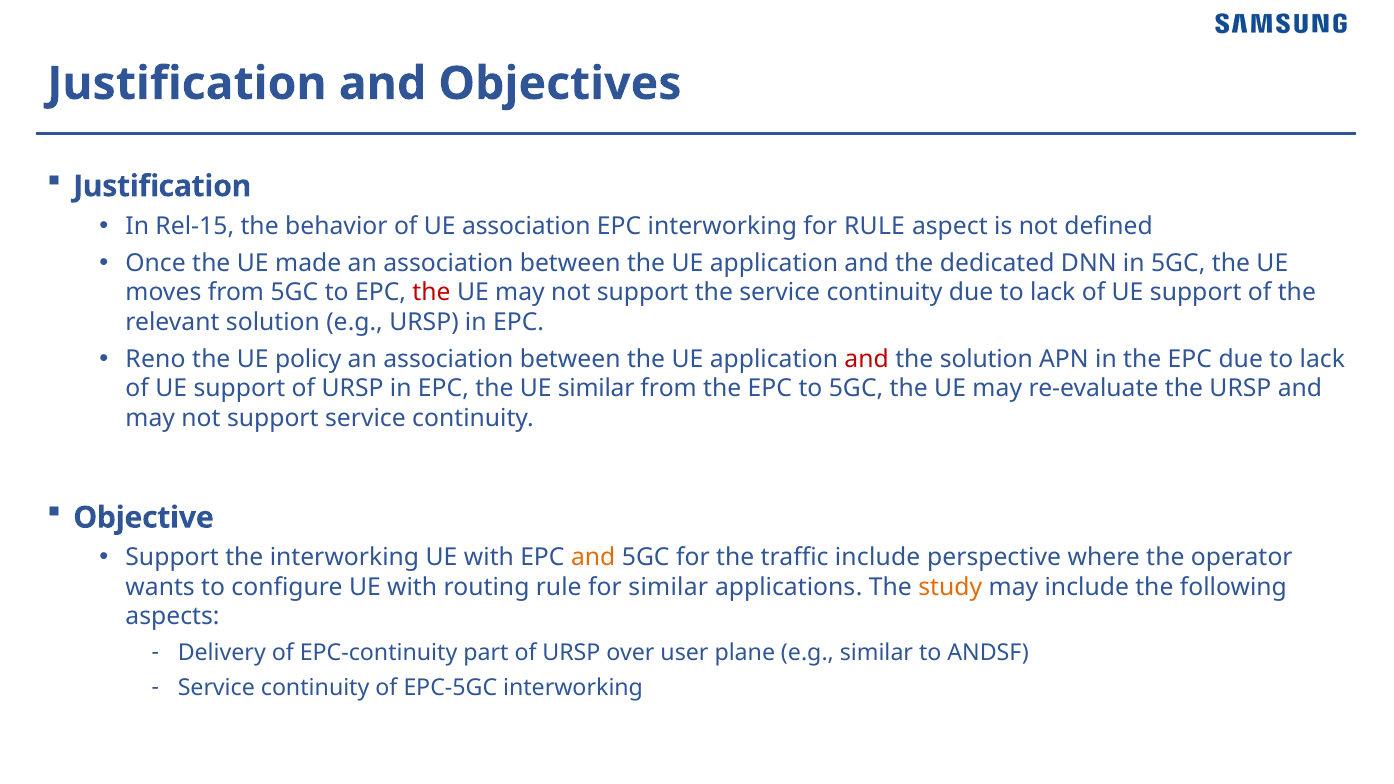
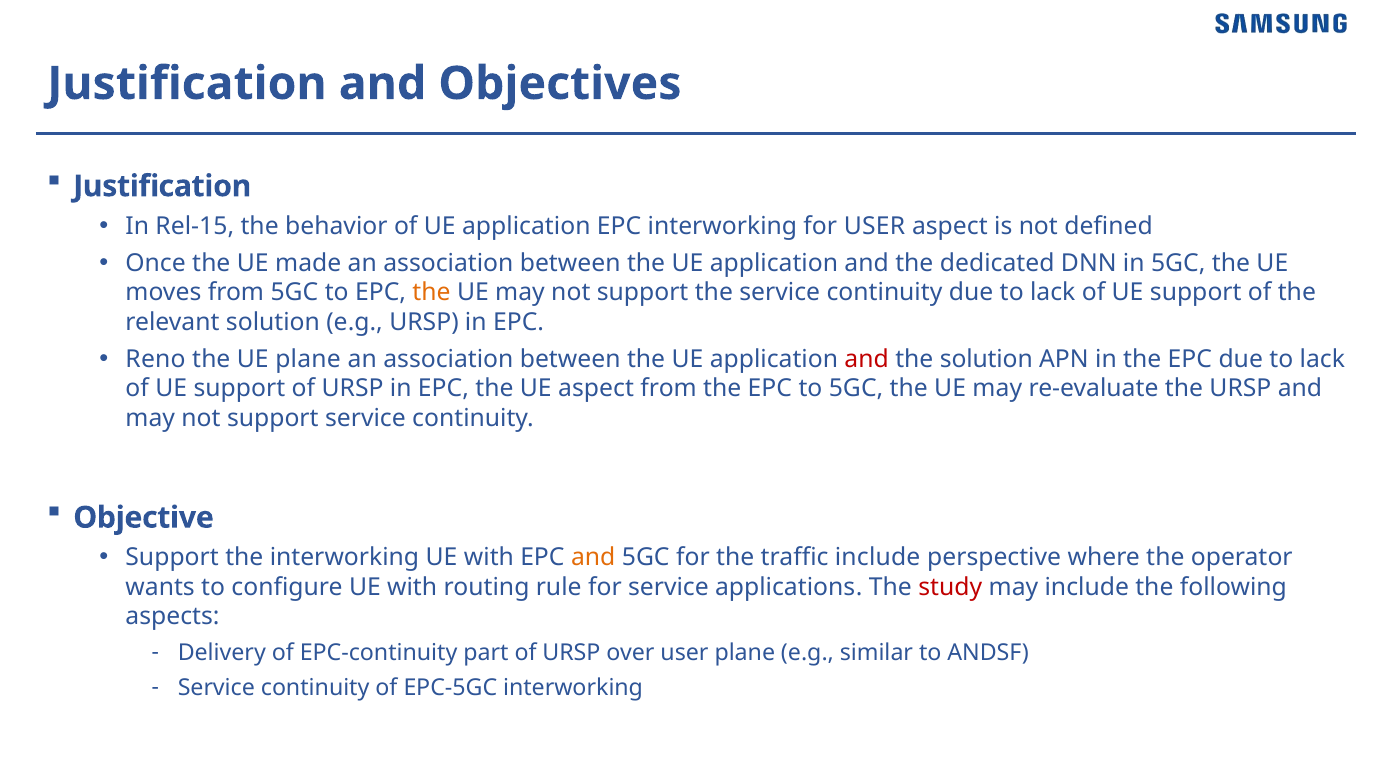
of UE association: association -> application (526, 226)
for RULE: RULE -> USER (875, 226)
the colour: red -> orange (432, 293)
UE policy: policy -> plane (308, 359)
UE similar: similar -> aspect (596, 389)
for similar: similar -> service (668, 587)
study colour: orange -> red (950, 587)
